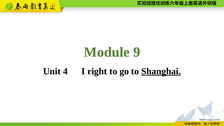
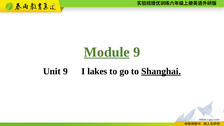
Module underline: none -> present (107, 52)
Unit 4: 4 -> 9 (65, 71)
right: right -> lakes (97, 71)
